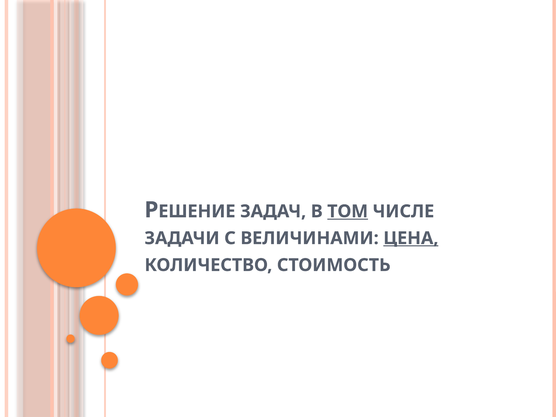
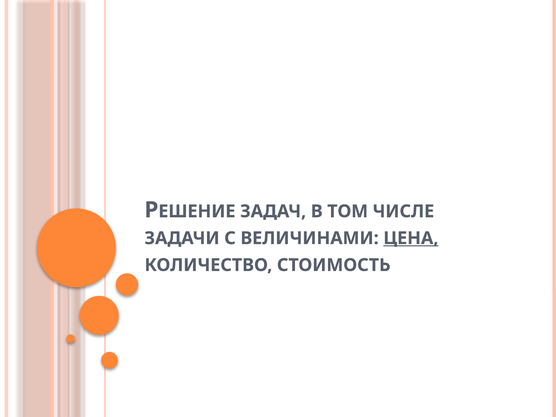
ТОМ underline: present -> none (348, 211)
